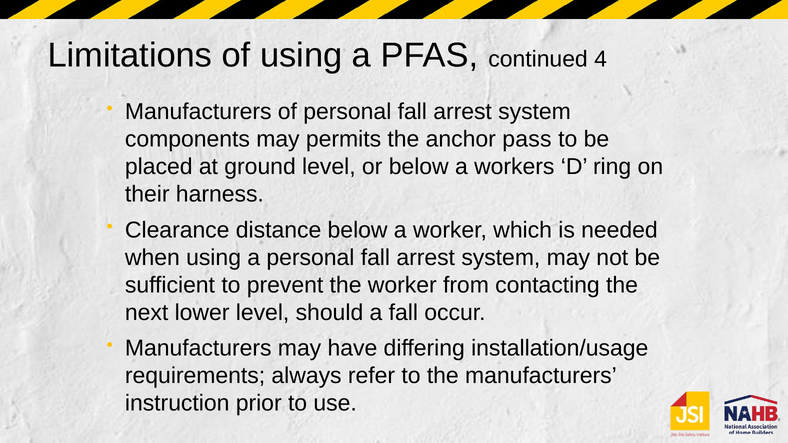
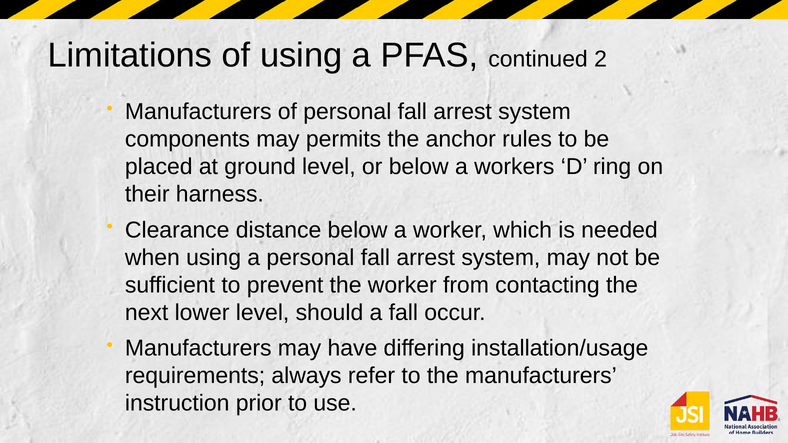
4: 4 -> 2 (601, 59)
pass: pass -> rules (527, 139)
